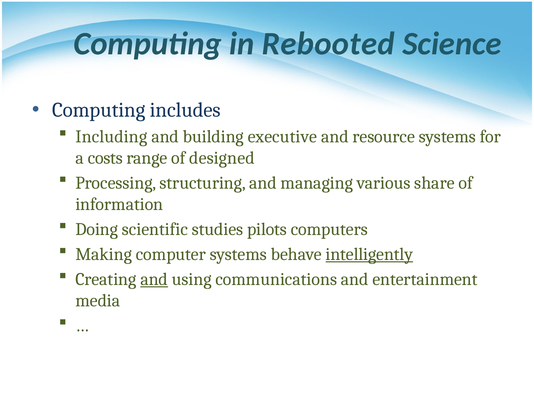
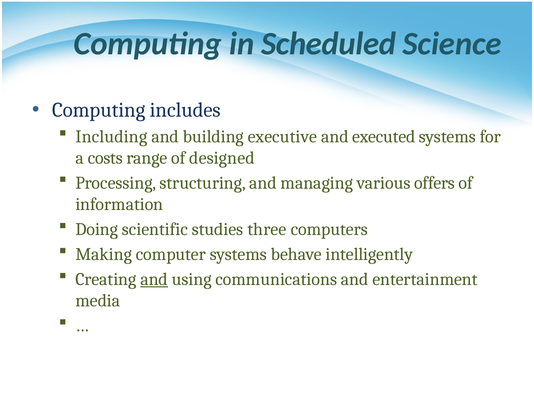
Rebooted: Rebooted -> Scheduled (329, 44)
resource: resource -> executed (384, 136)
share: share -> offers (435, 183)
pilots: pilots -> three (267, 229)
intelligently underline: present -> none (369, 254)
